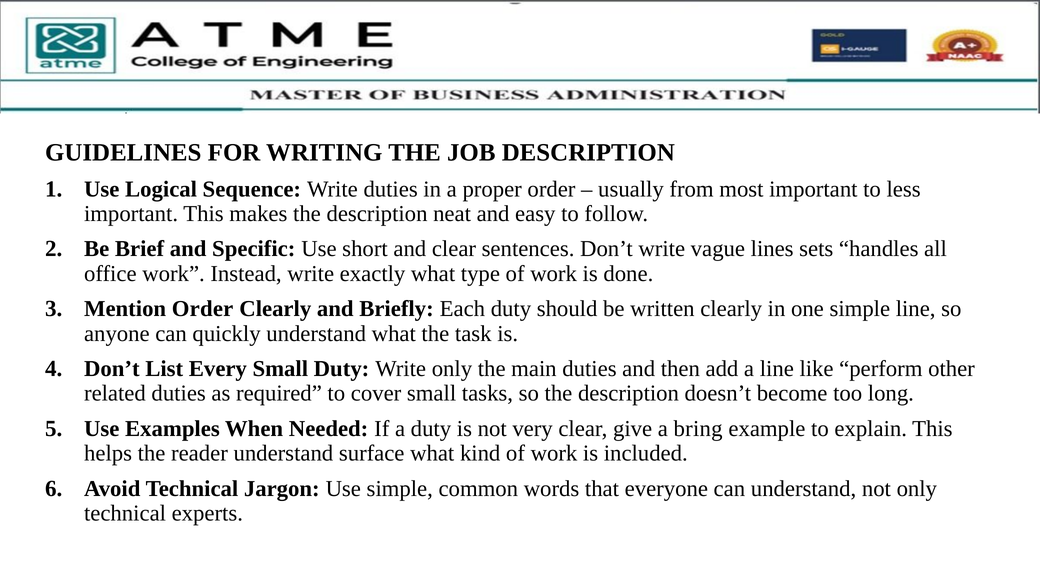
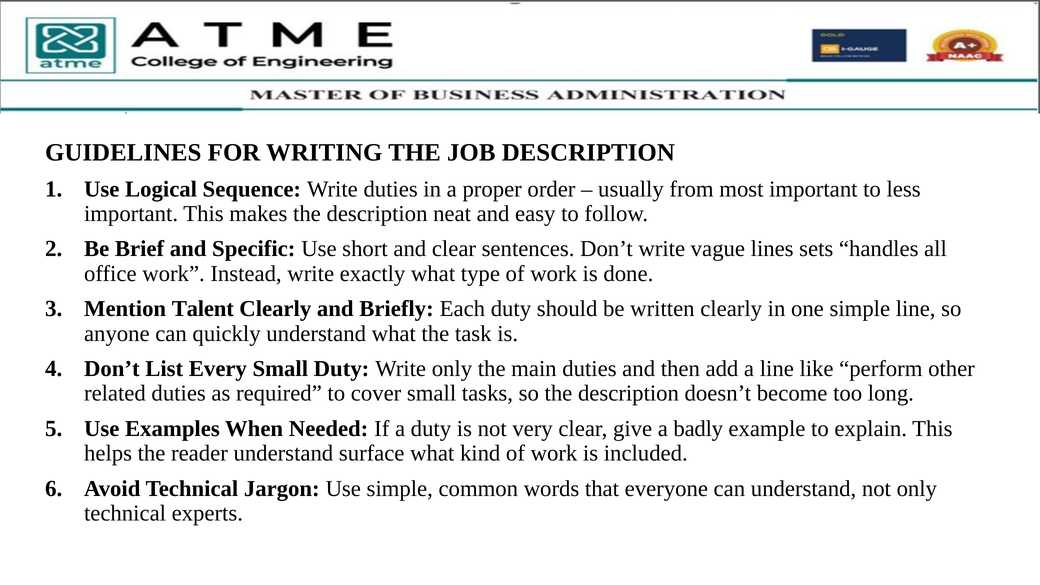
Mention Order: Order -> Talent (203, 309)
bring: bring -> badly (698, 429)
